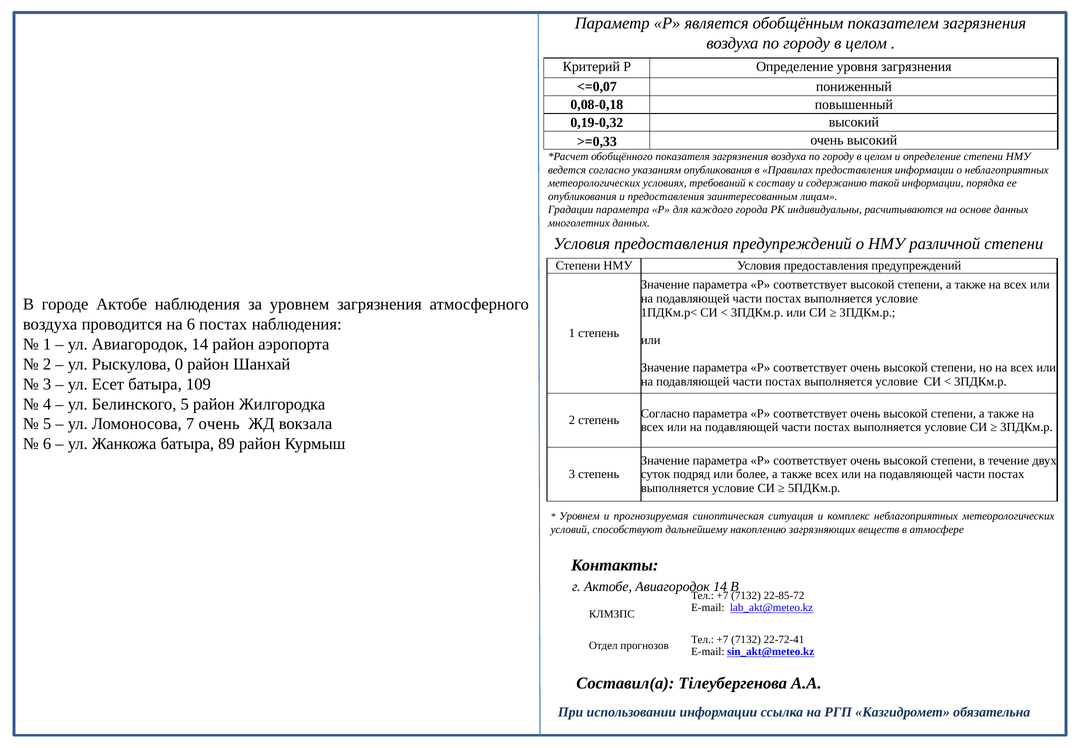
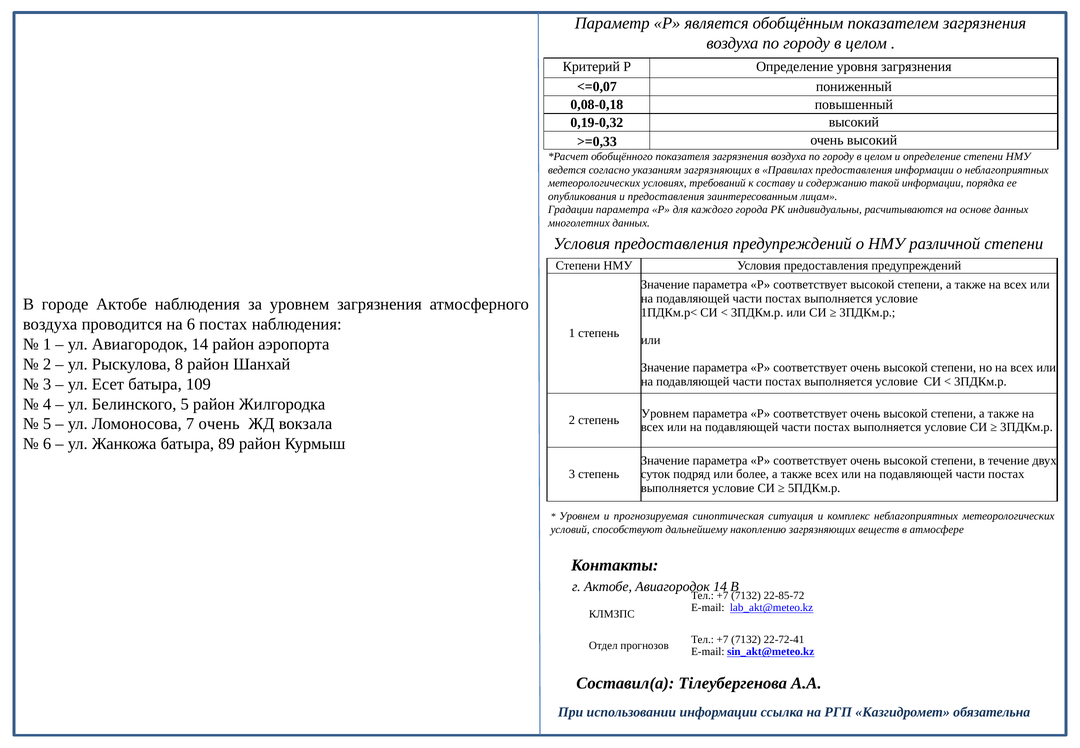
указаниям опубликования: опубликования -> загрязняющих (718, 170)
0: 0 -> 8 (179, 364)
Согласно: Согласно -> Уровнем (665, 413)
